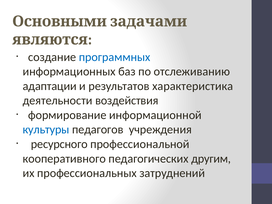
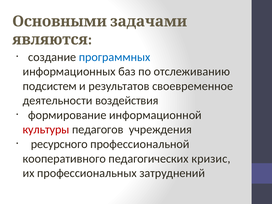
адаптации: адаптации -> подсистем (50, 86)
характеристика: характеристика -> своевременное (193, 86)
культуры colour: blue -> red (46, 130)
другим: другим -> кризис (211, 159)
